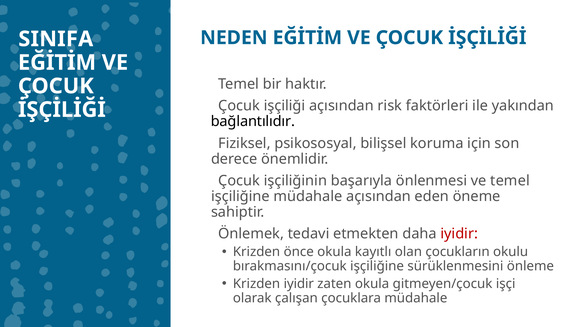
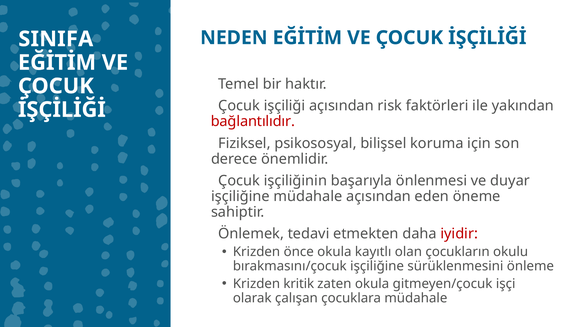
bağlantılıdır colour: black -> red (253, 122)
temel: temel -> duyar (510, 181)
Krizden iyidir: iyidir -> kritik (299, 284)
